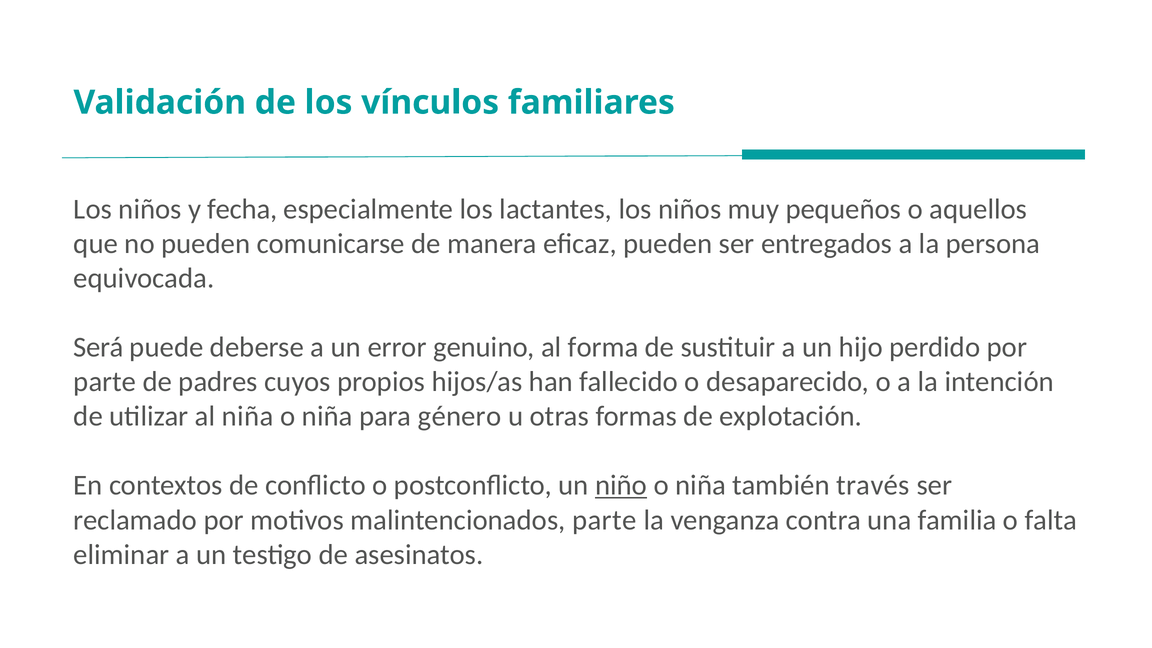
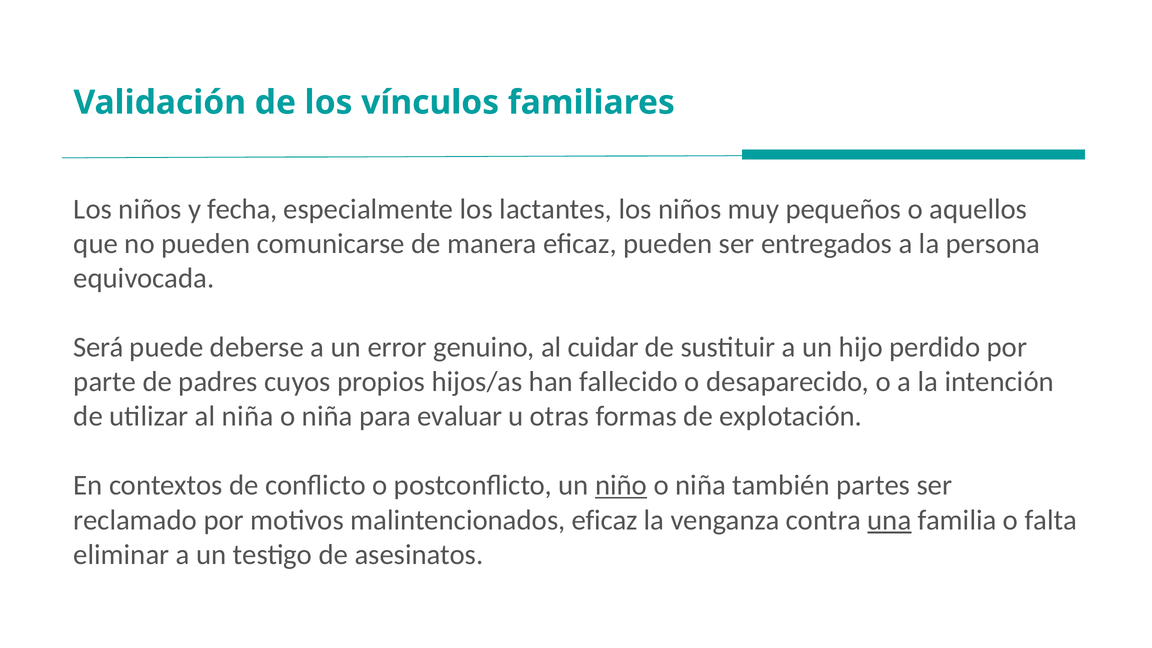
forma: forma -> cuidar (603, 347)
género: género -> evaluar (460, 416)
través: través -> partes (873, 485)
malintencionados parte: parte -> eficaz (605, 520)
una underline: none -> present (889, 520)
